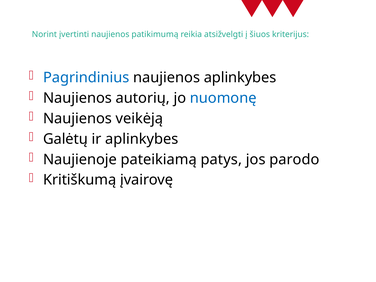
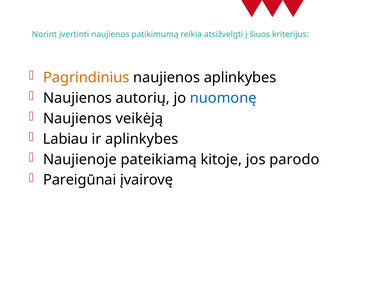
Pagrindinius colour: blue -> orange (86, 77)
Galėtų: Galėtų -> Labiau (66, 139)
patys: patys -> kitoje (221, 159)
Kritiškumą: Kritiškumą -> Pareigūnai (80, 180)
